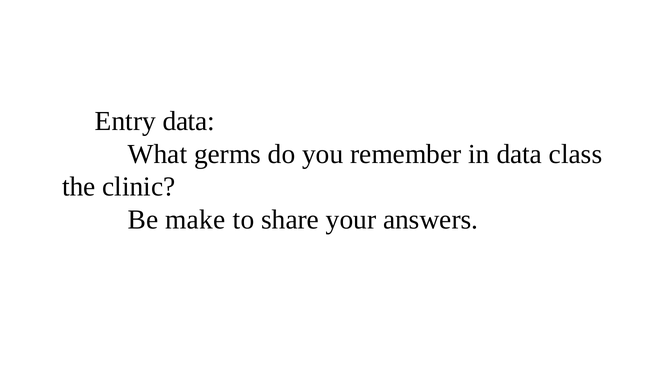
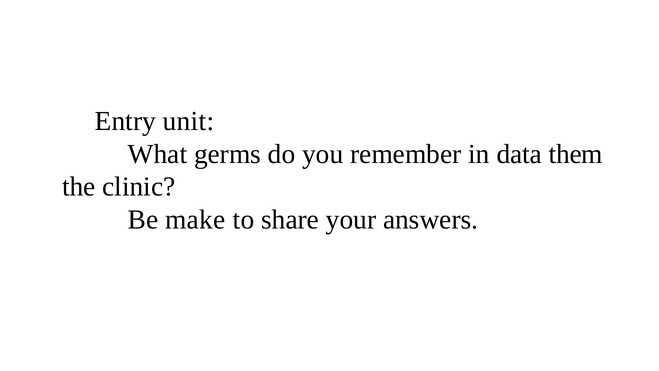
Entry data: data -> unit (188, 121)
class: class -> them (576, 154)
